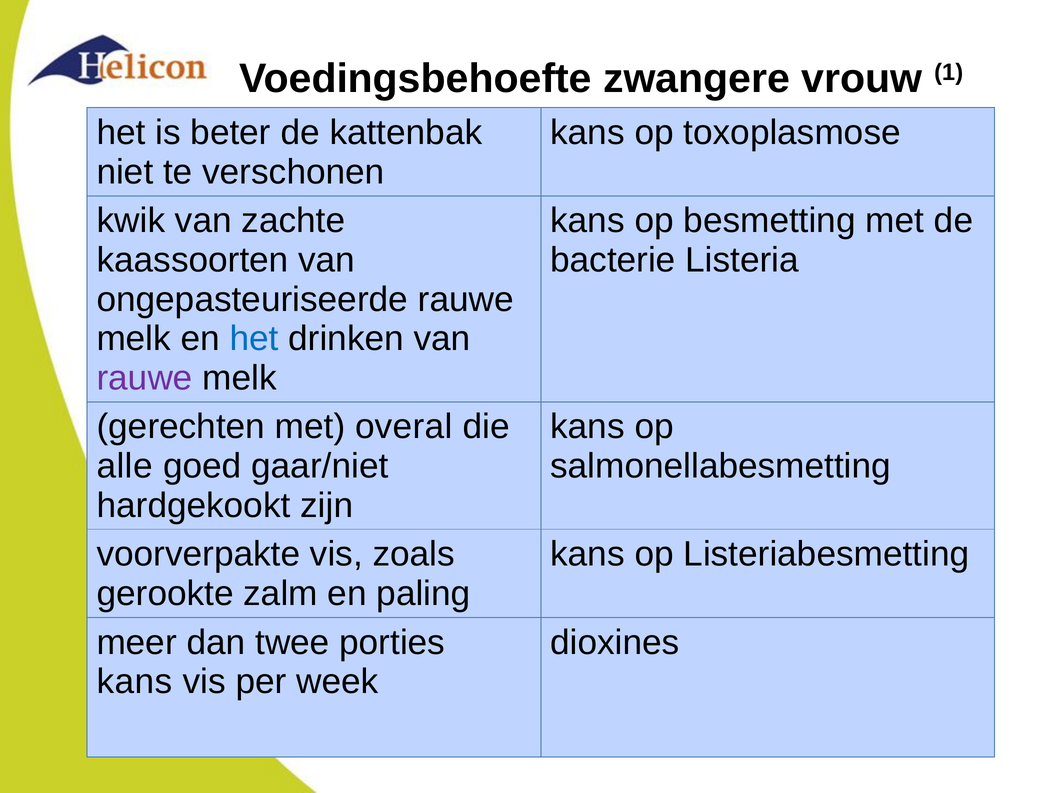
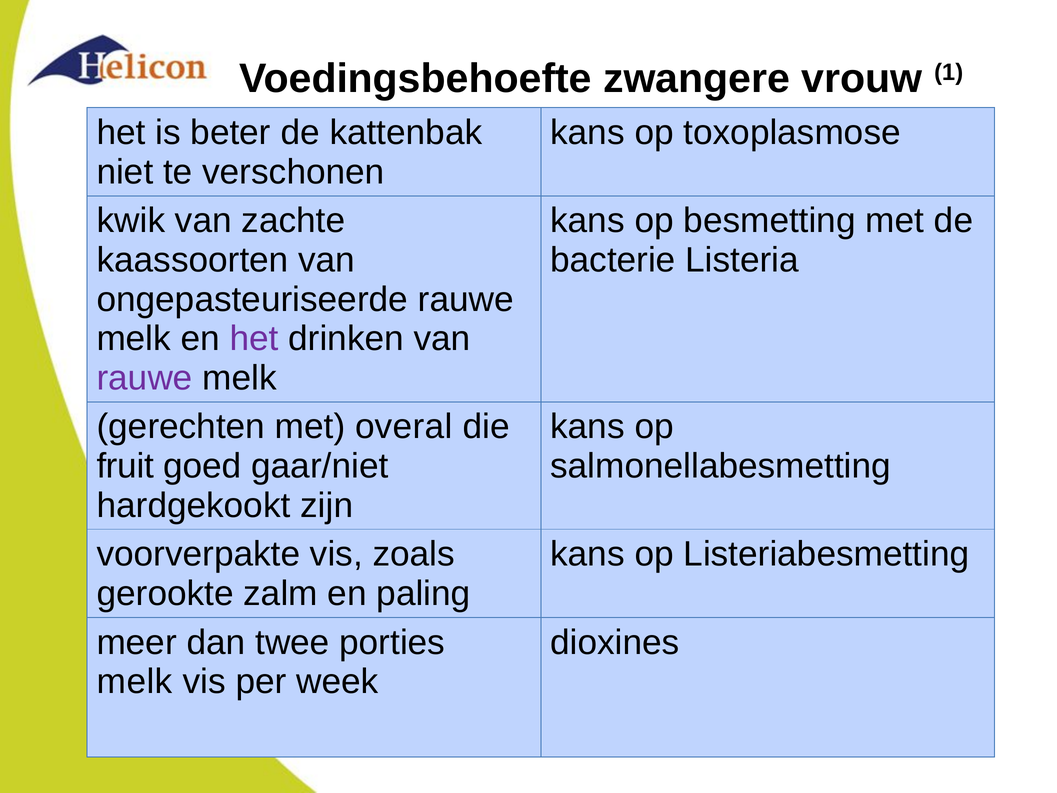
het colour: blue -> purple (254, 339)
alle: alle -> fruit (125, 466)
kans: kans -> melk (135, 681)
